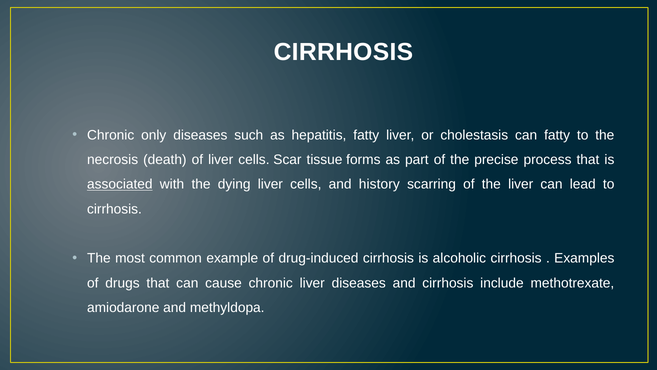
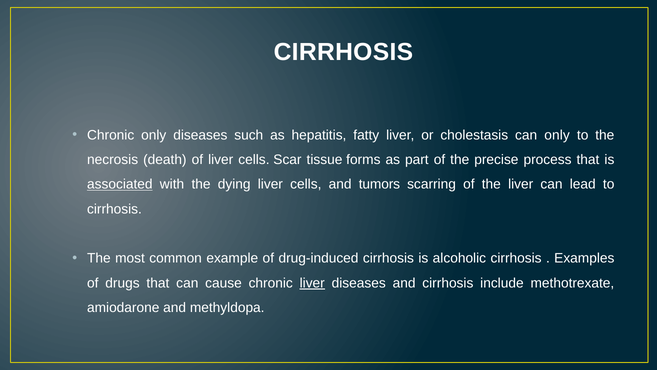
can fatty: fatty -> only (557, 135)
history: history -> tumors (379, 184)
liver underline: none -> present (312, 283)
